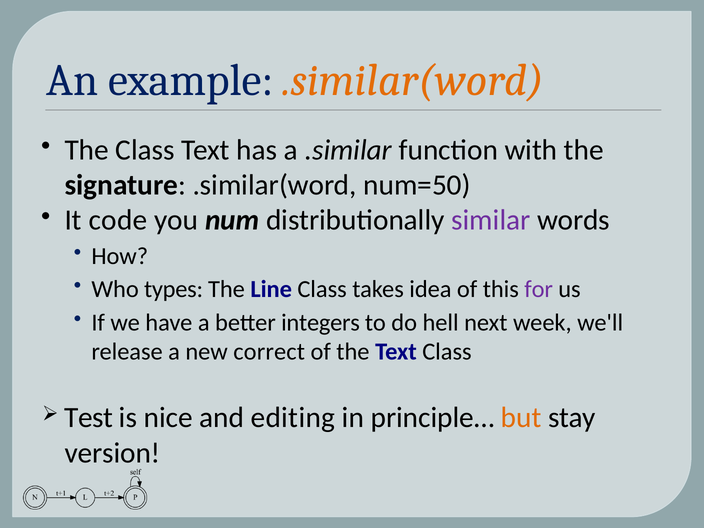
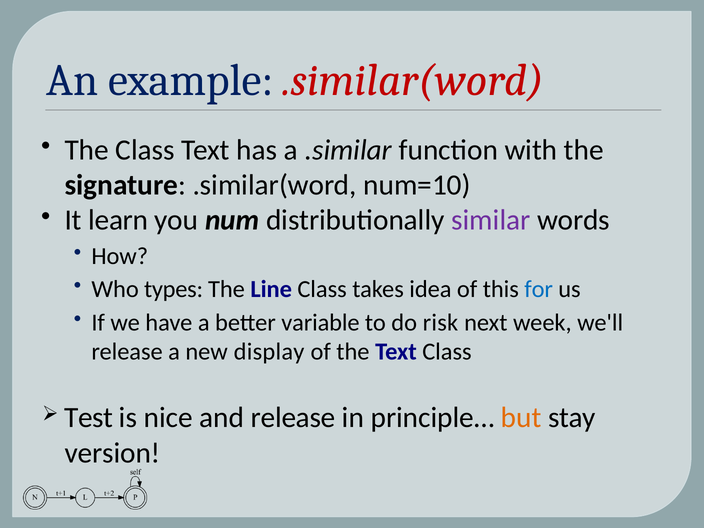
.similar(word colour: orange -> red (413, 80)
num=50: num=50 -> num=10 (417, 185)
code: code -> learn (118, 220)
for colour: purple -> blue (539, 289)
integers: integers -> variable (320, 323)
hell: hell -> risk (440, 323)
correct: correct -> display (269, 352)
and editing: editing -> release (293, 418)
